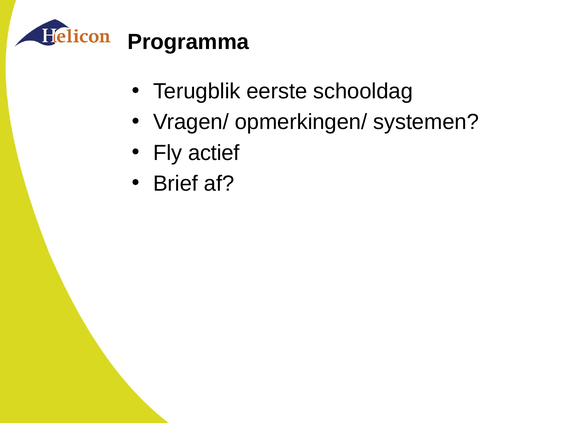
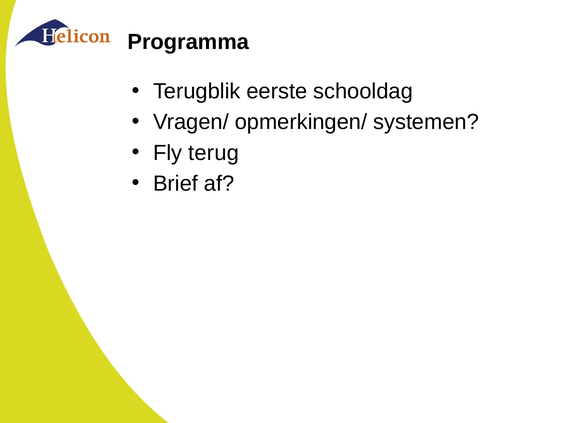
actief: actief -> terug (214, 153)
